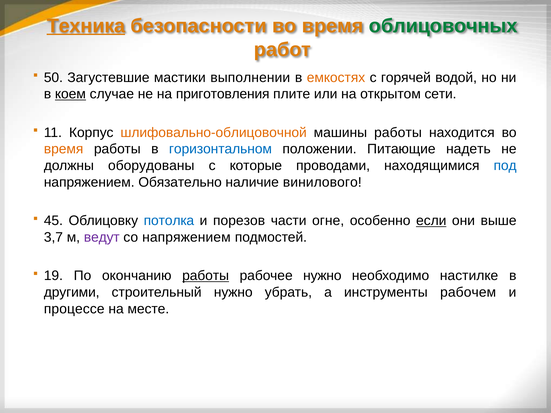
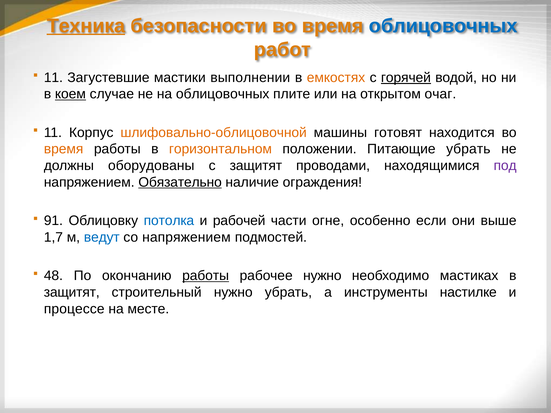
облицовочных colour: green -> blue (443, 26)
50: 50 -> 11 (53, 78)
горячей underline: none -> present (406, 78)
на приготовления: приготовления -> облицовочных (223, 94)
сети: сети -> очаг (440, 94)
машины работы: работы -> готовят (398, 133)
горизонтальном colour: blue -> orange (220, 149)
Питающие надеть: надеть -> убрать (468, 149)
с которые: которые -> защитят (256, 166)
под colour: blue -> purple (505, 166)
Обязательно underline: none -> present (180, 182)
винилового: винилового -> ограждения (322, 182)
45: 45 -> 91 (53, 221)
порезов: порезов -> рабочей (239, 221)
если underline: present -> none (431, 221)
3,7: 3,7 -> 1,7 (53, 237)
ведут colour: purple -> blue (102, 237)
19: 19 -> 48 (53, 276)
настилке: настилке -> мастиках (469, 276)
другими: другими -> защитят (72, 292)
рабочем: рабочем -> настилке (468, 292)
